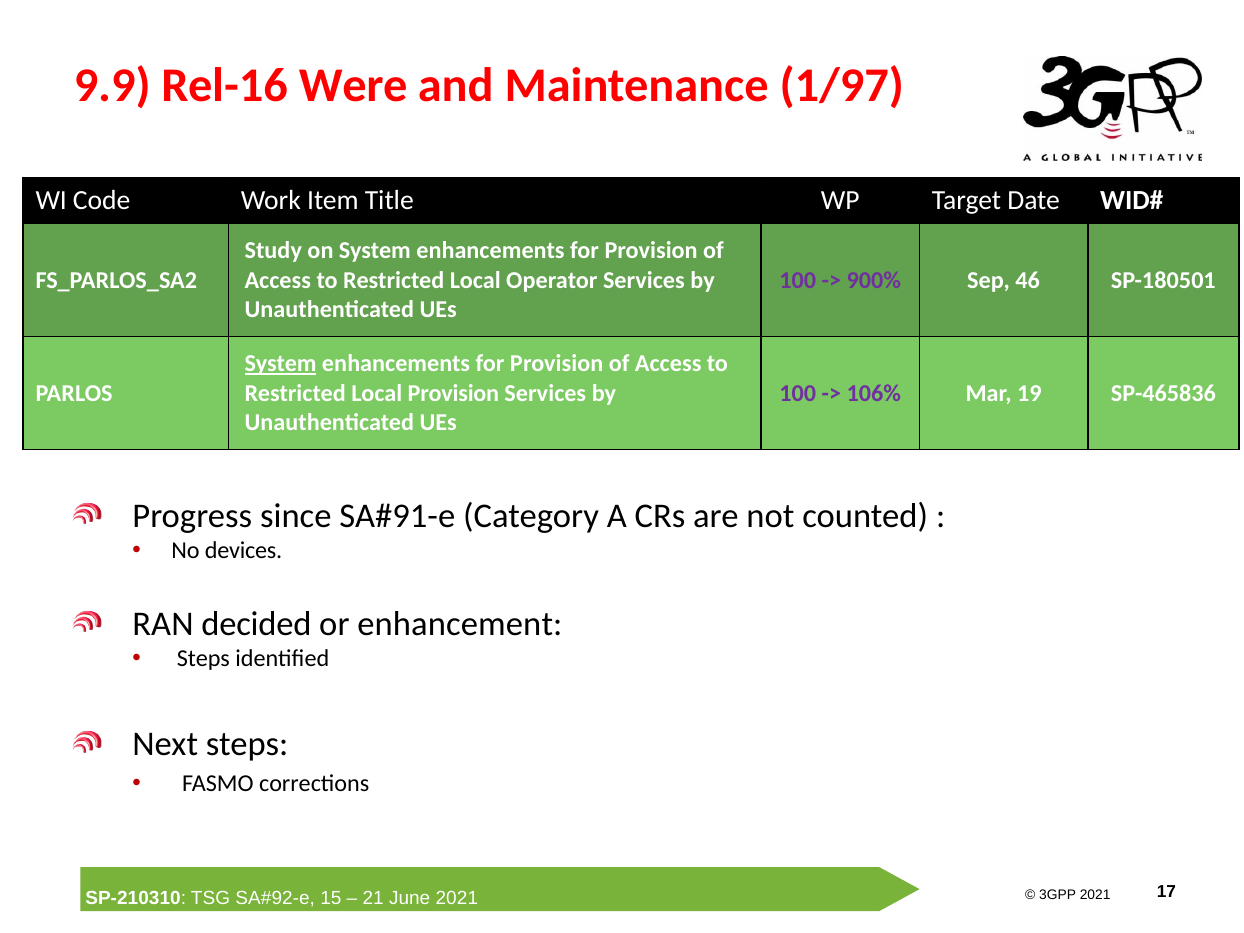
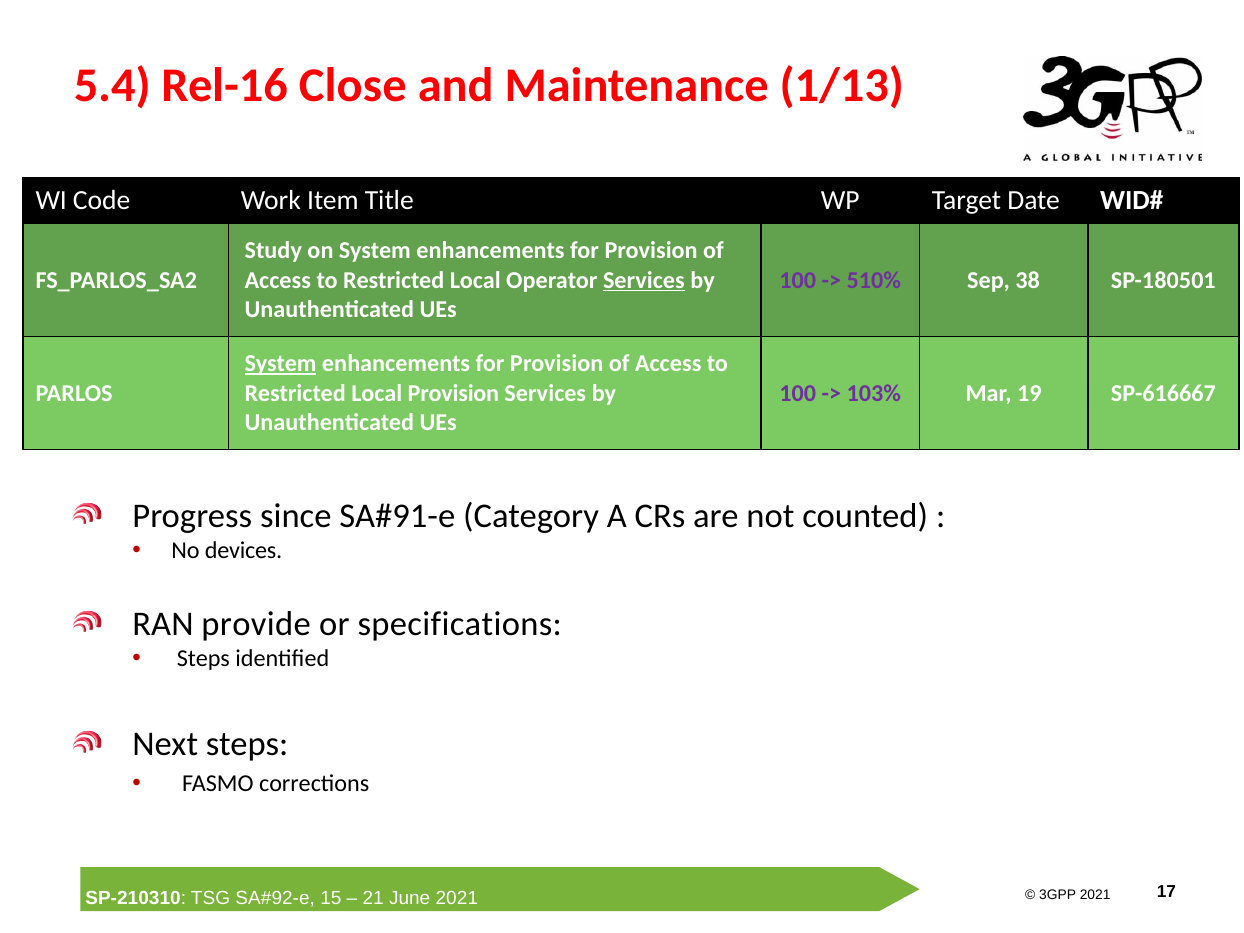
9.9: 9.9 -> 5.4 (112, 85)
Were: Were -> Close (353, 85)
1/97: 1/97 -> 1/13 (842, 85)
Services underline: none -> present (644, 280)
900%: 900% -> 510% (874, 280)
46: 46 -> 38 (1028, 280)
106%: 106% -> 103% (874, 393)
SP-465836: SP-465836 -> SP-616667 (1163, 393)
decided: decided -> provide (256, 624)
enhancement: enhancement -> specifications (460, 624)
